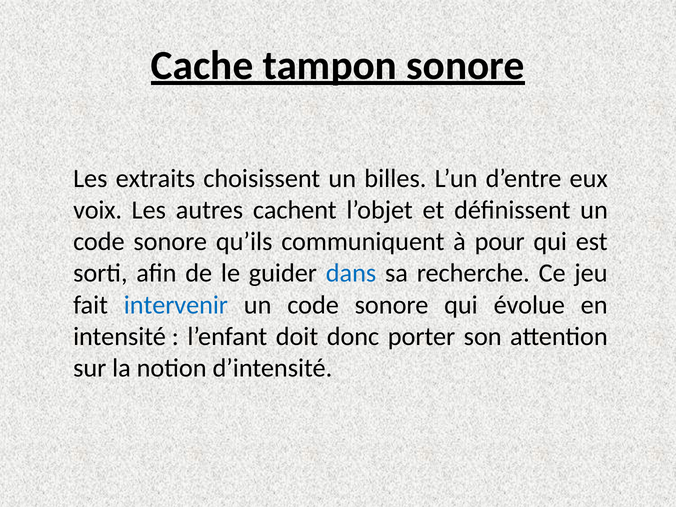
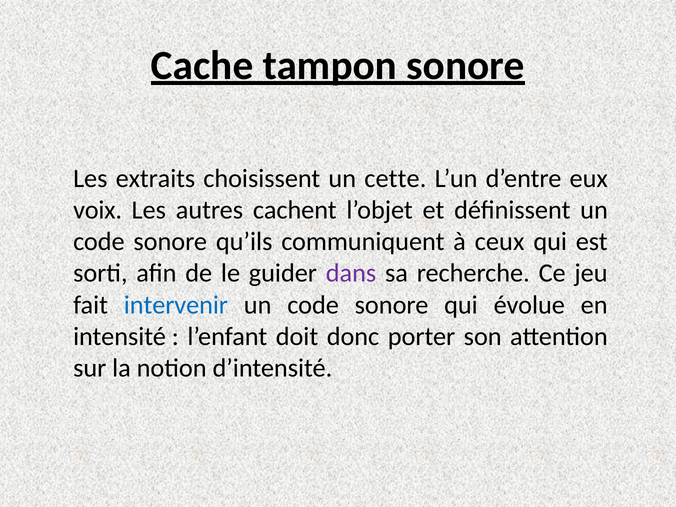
billes: billes -> cette (395, 179)
pour: pour -> ceux (500, 242)
dans colour: blue -> purple (351, 273)
